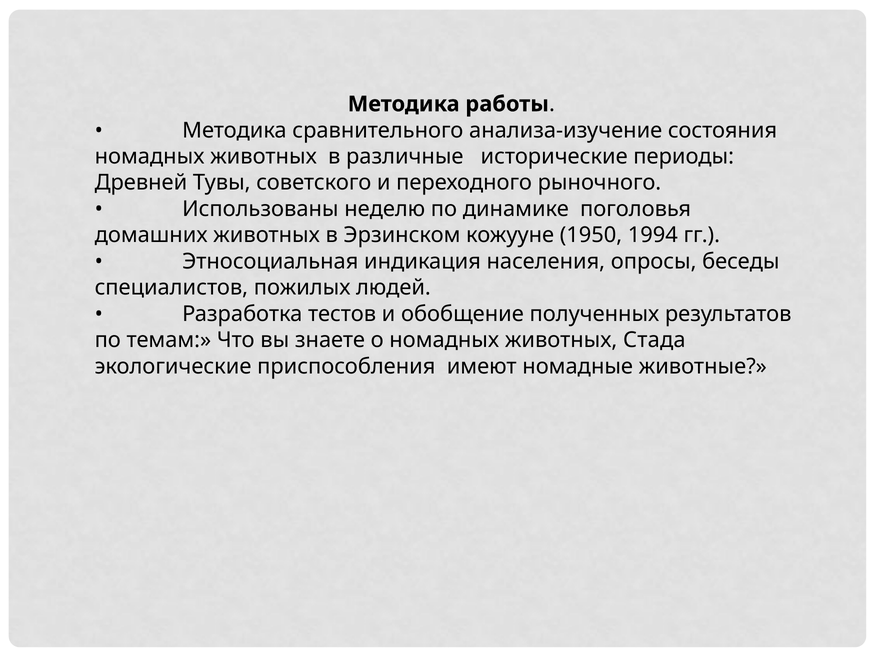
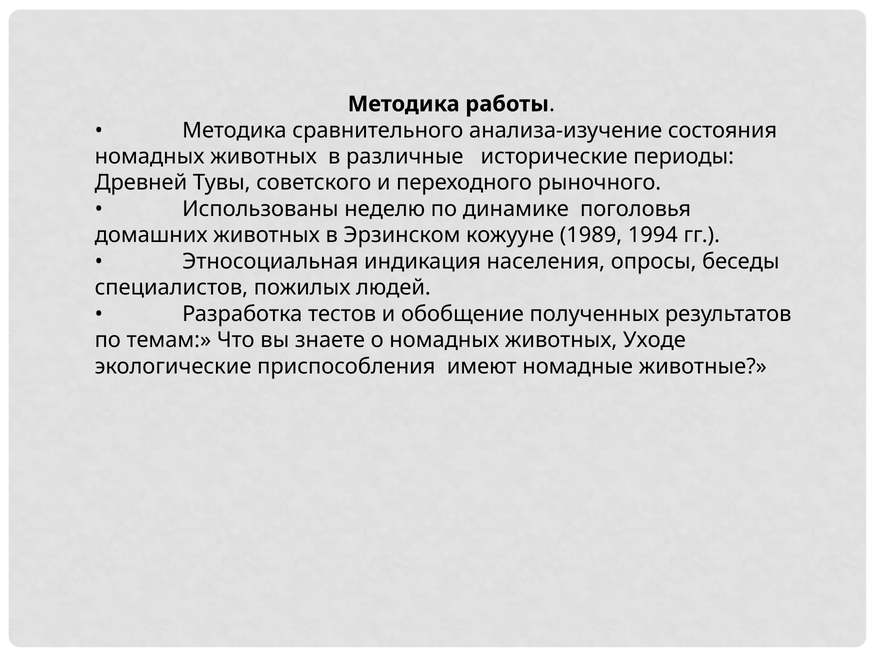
1950: 1950 -> 1989 (591, 235)
Стада: Стада -> Уходе (655, 340)
